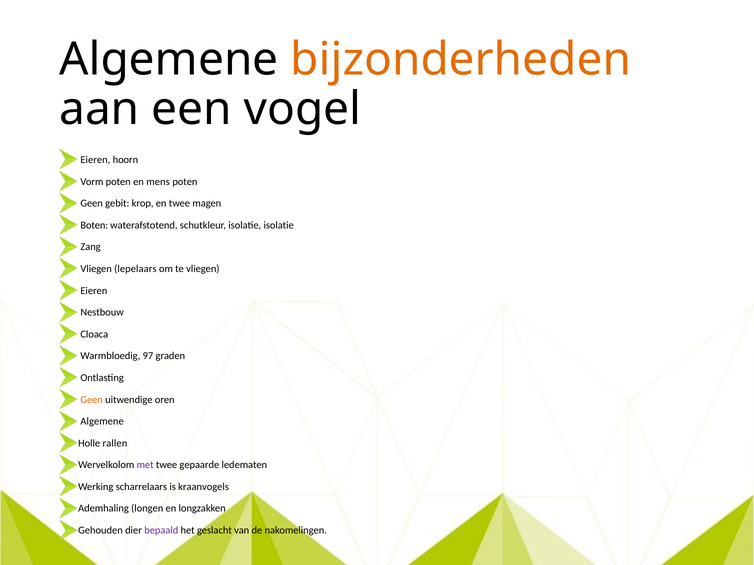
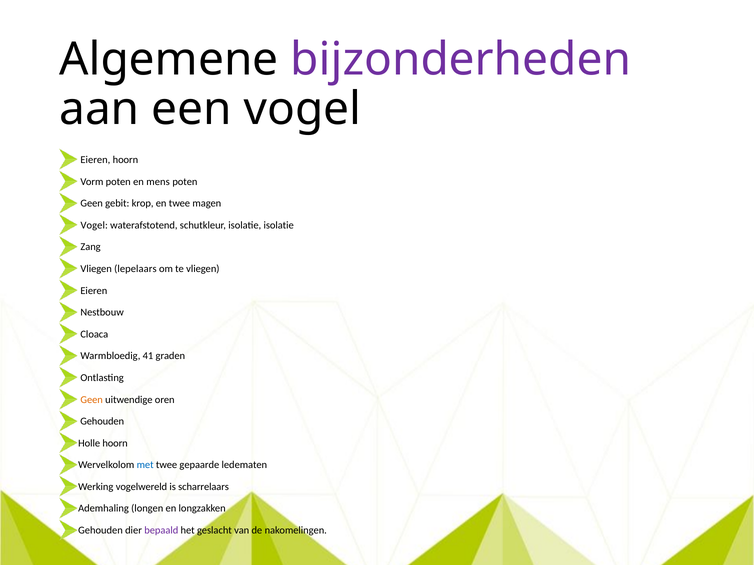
bijzonderheden colour: orange -> purple (461, 60)
Boten: Boten -> Vogel (94, 225)
97: 97 -> 41 (148, 356)
Algemene: Algemene -> Gehouden (102, 422)
Holle rallen: rallen -> hoorn (115, 444)
met colour: purple -> blue (145, 465)
scharrelaars: scharrelaars -> vogelwereld (141, 487)
kraanvogels: kraanvogels -> scharrelaars (204, 487)
